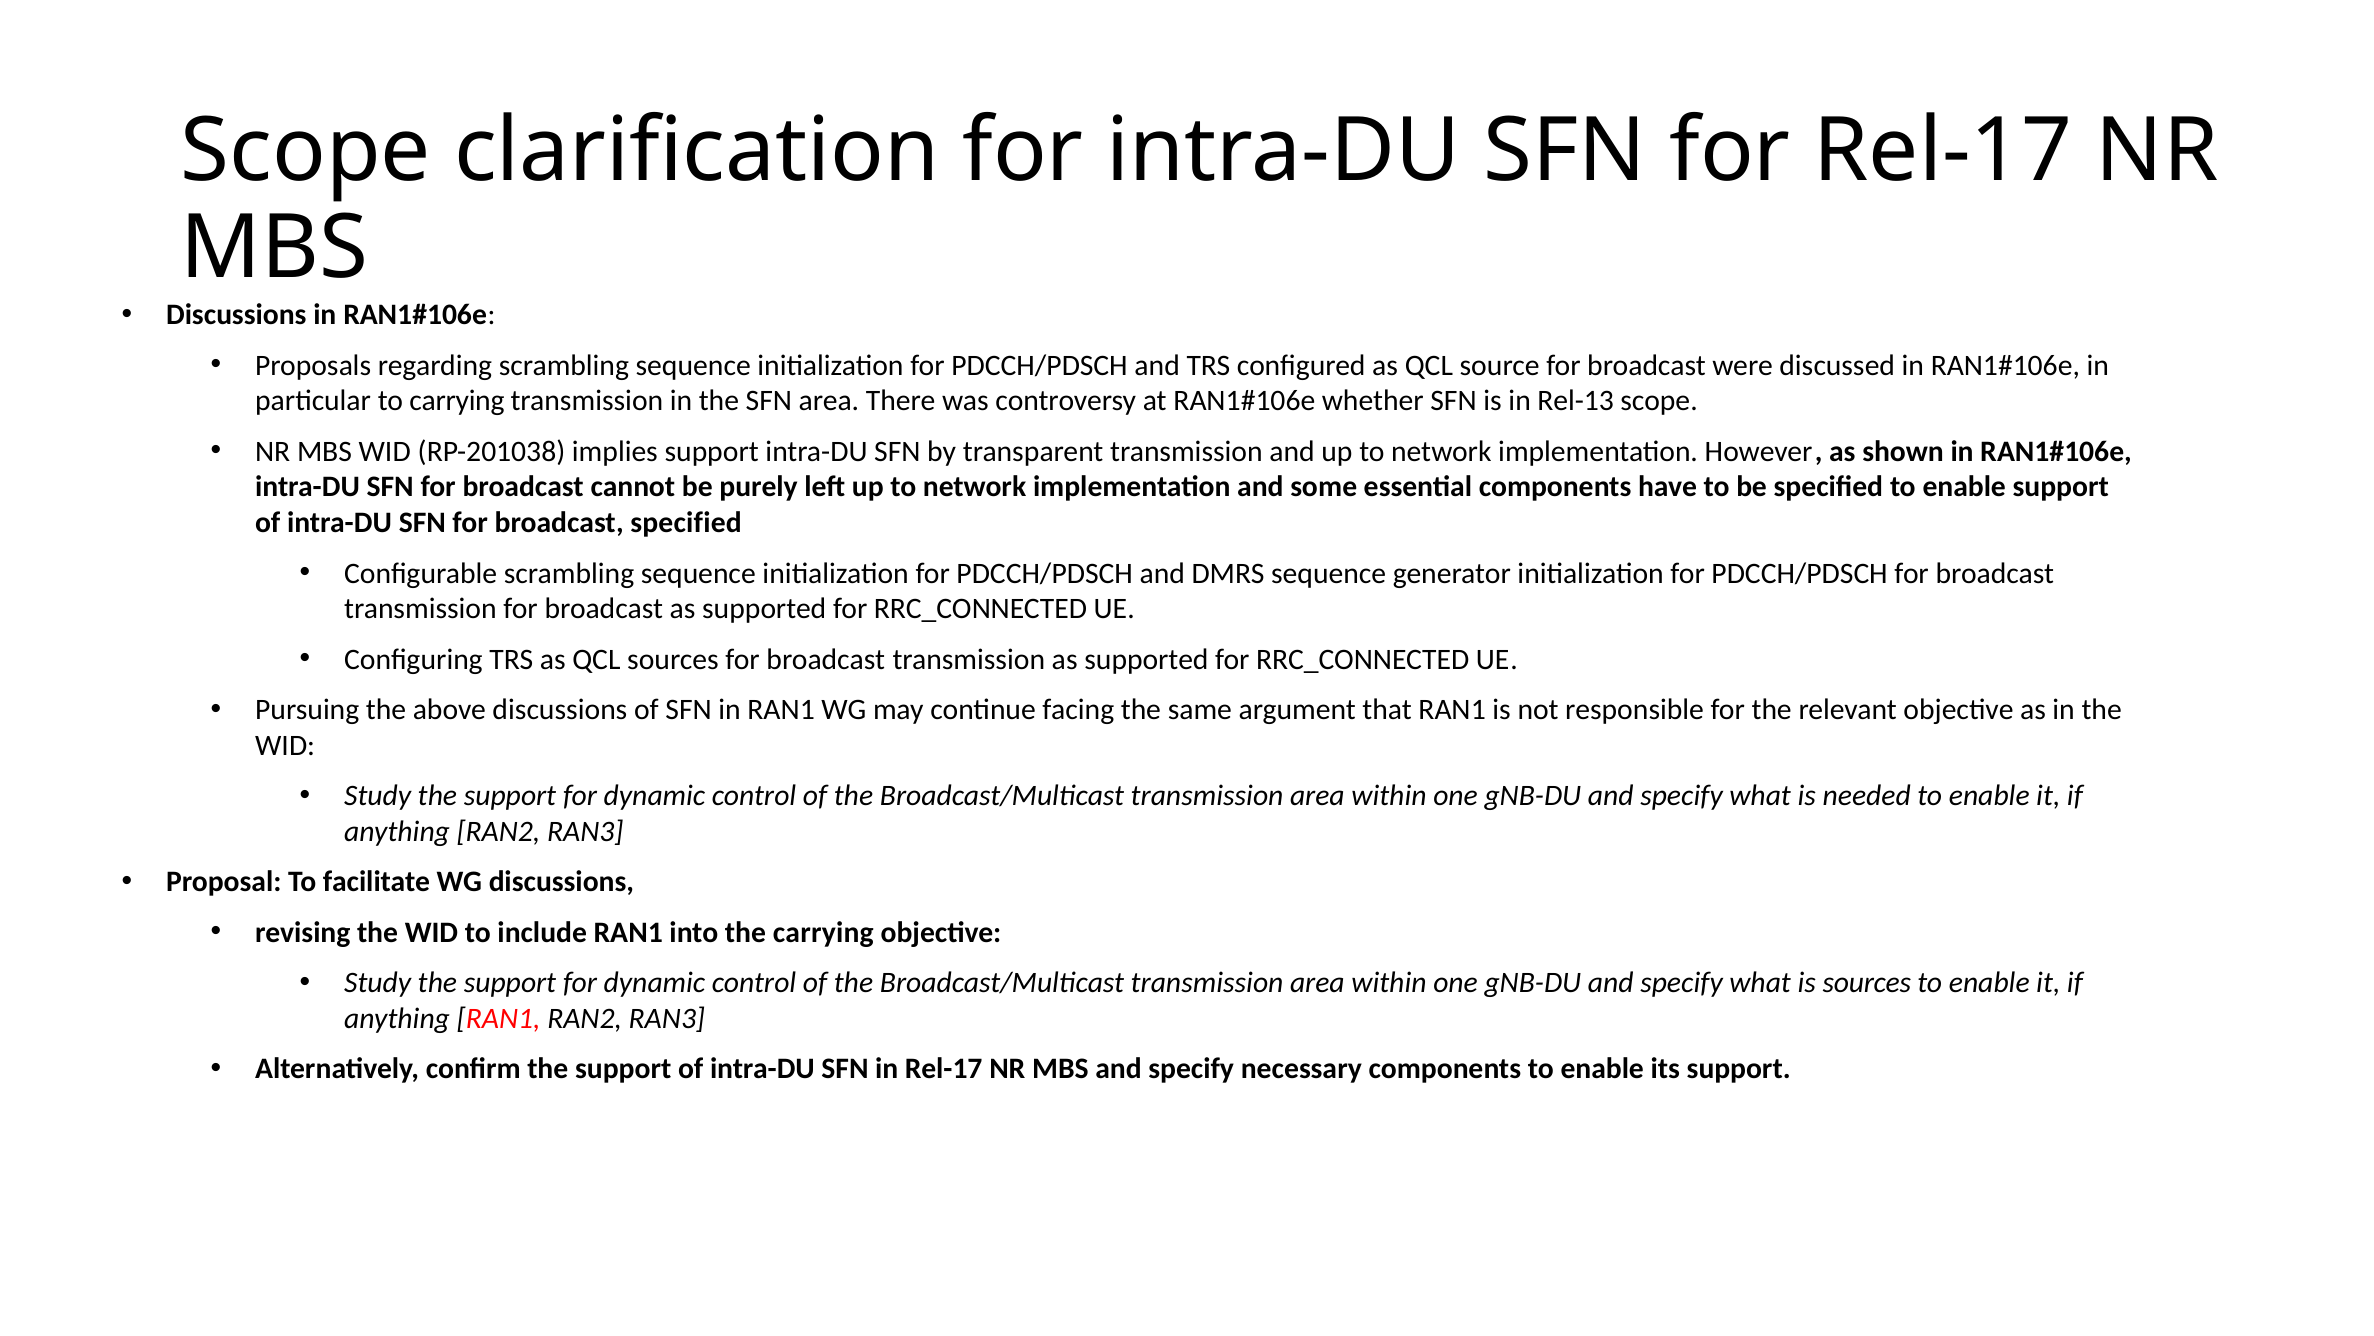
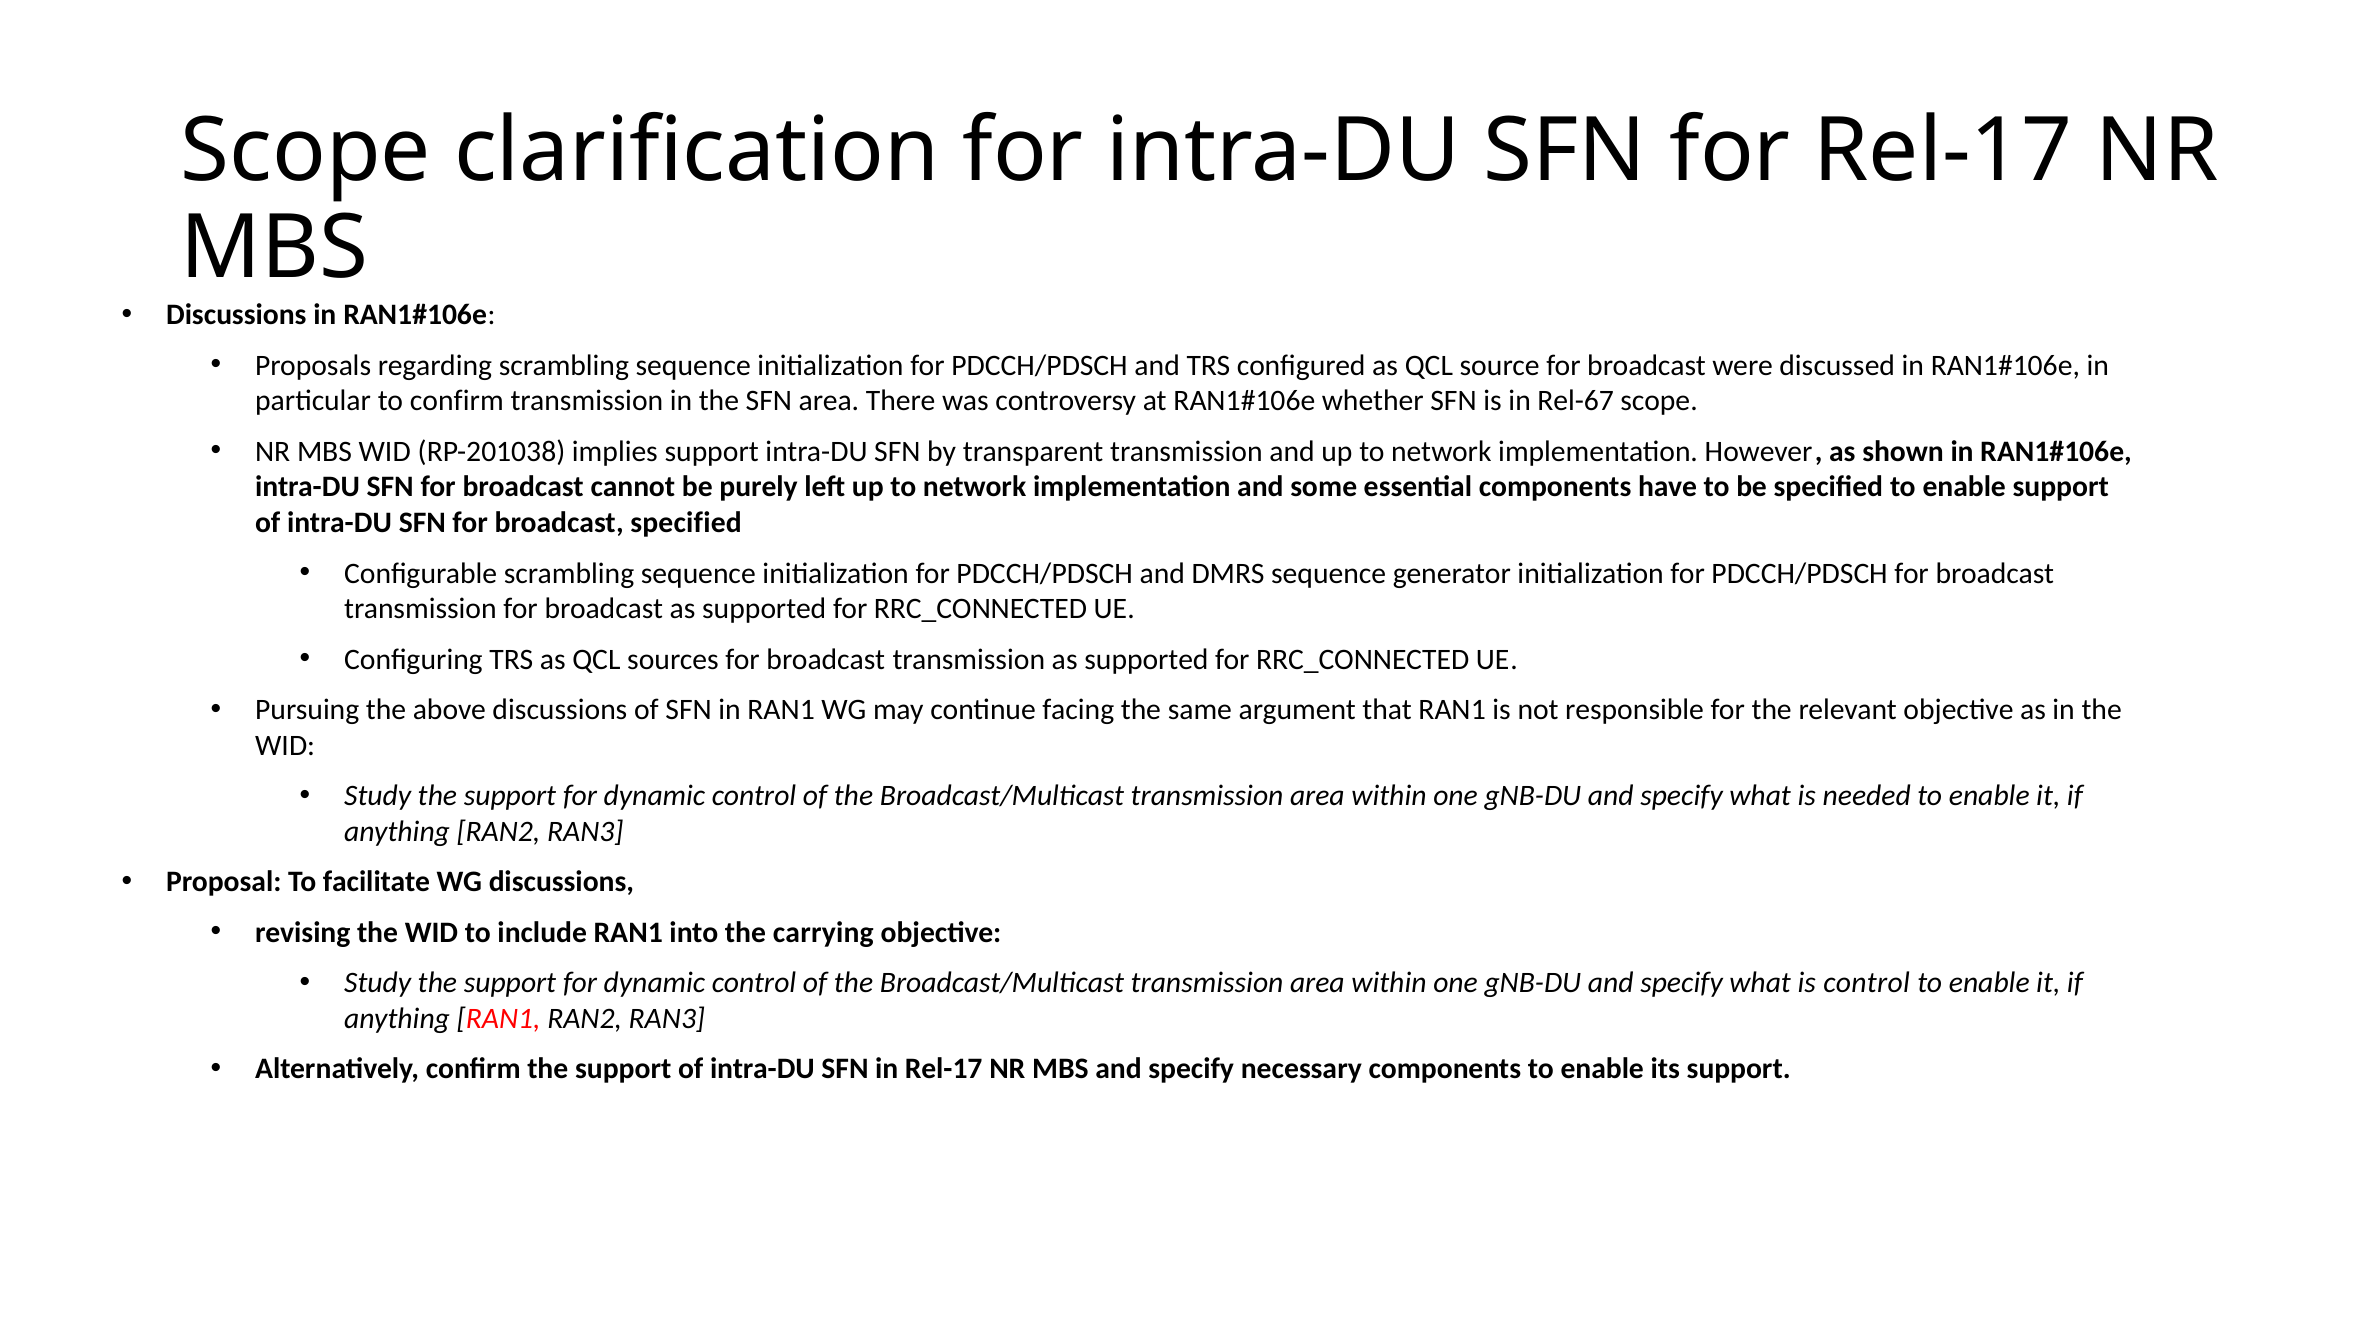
to carrying: carrying -> confirm (457, 401)
Rel-13: Rel-13 -> Rel-67 (1576, 401)
is sources: sources -> control (1867, 983)
